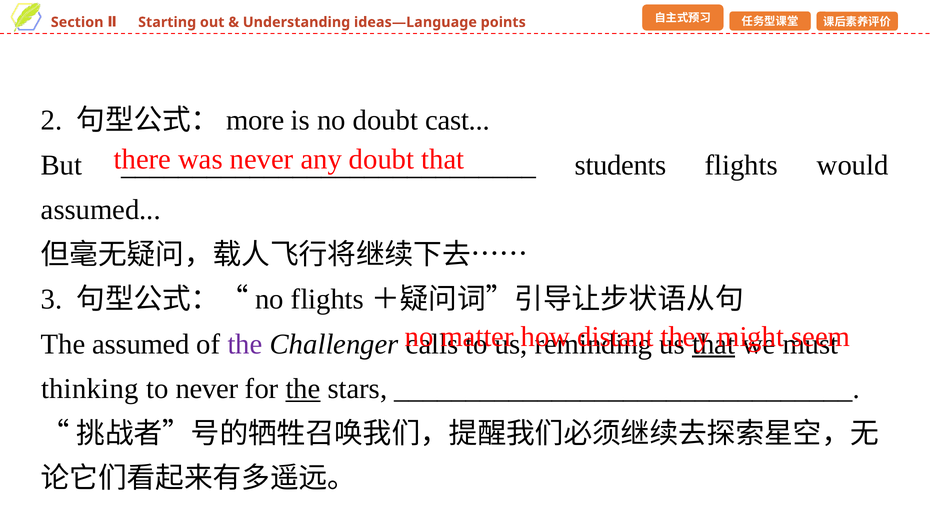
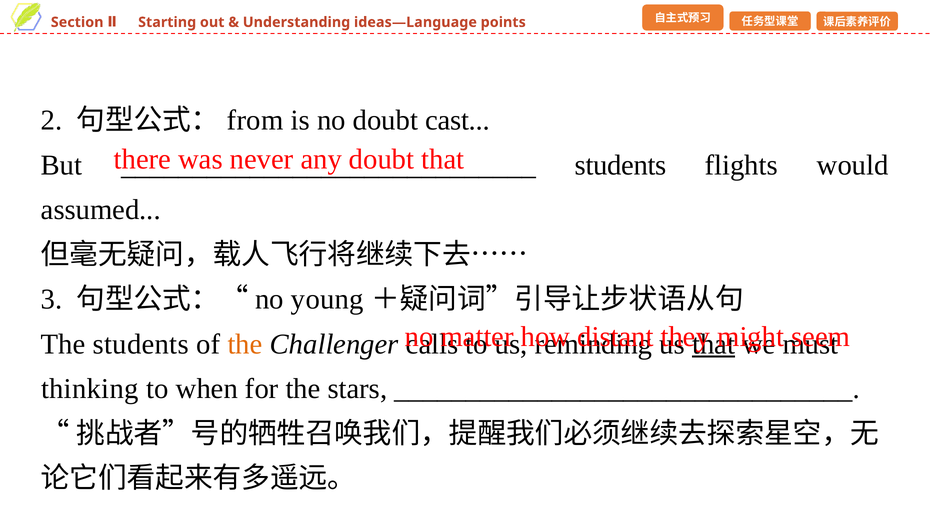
more: more -> from (255, 120)
no flights: flights -> young (327, 299)
The assumed: assumed -> students (141, 344)
the colour: purple -> orange (245, 344)
to never: never -> when (207, 389)
the underline: present -> none (303, 389)
